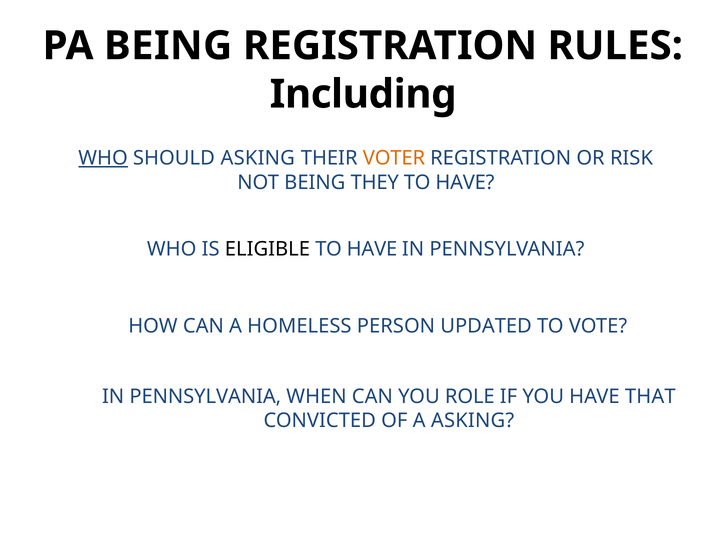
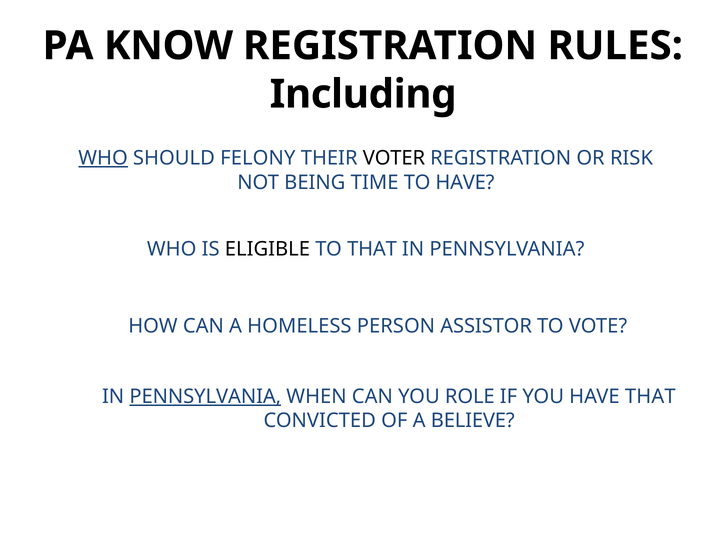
PA BEING: BEING -> KNOW (168, 46)
SHOULD ASKING: ASKING -> FELONY (258, 158)
VOTER colour: orange -> black (394, 158)
THEY: THEY -> TIME (375, 182)
HAVE: HAVE -> THAT (372, 249)
UPDATED: UPDATED -> ASSISTOR (486, 326)
PENNSYLVANIA underline: none -> present (205, 396)
A ASKING: ASKING -> BELIEVE (473, 420)
